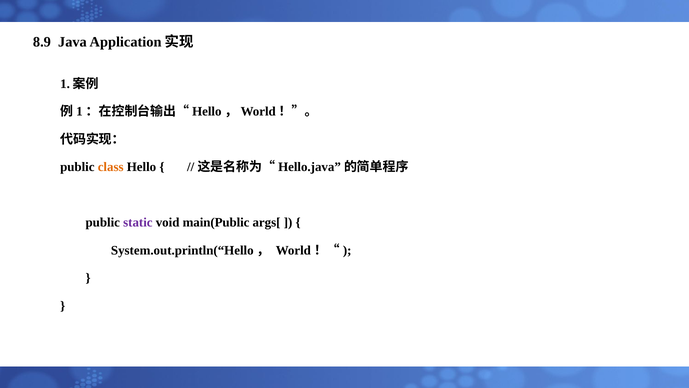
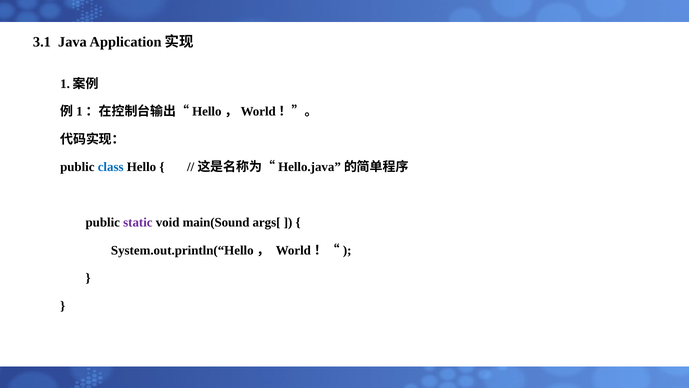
8.9: 8.9 -> 3.1 (42, 42)
class colour: orange -> blue (111, 167)
main(Public: main(Public -> main(Sound (216, 222)
